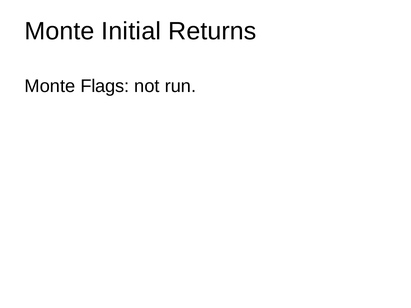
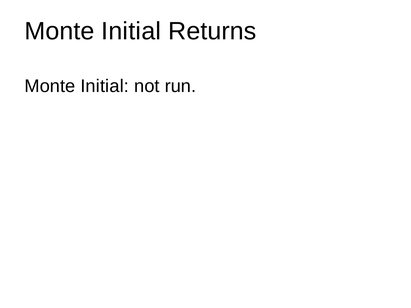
Flags: Flags -> Initial (105, 86)
